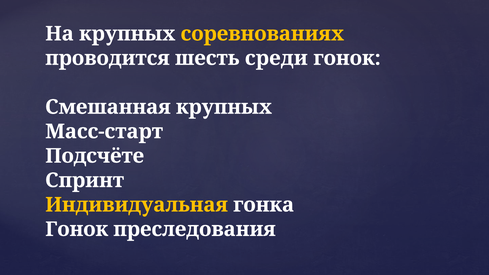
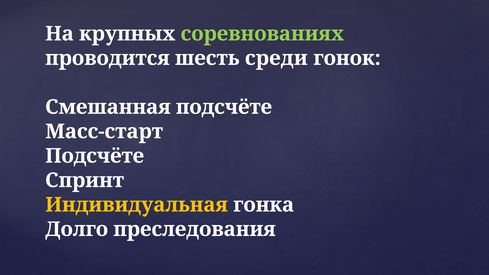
соревнованиях colour: yellow -> light green (262, 34)
Смешанная крупных: крупных -> подсчёте (224, 107)
Гонок: Гонок -> Долго (77, 229)
